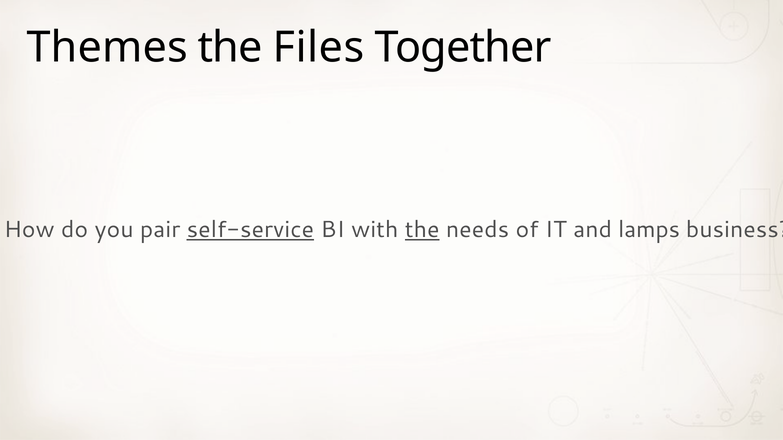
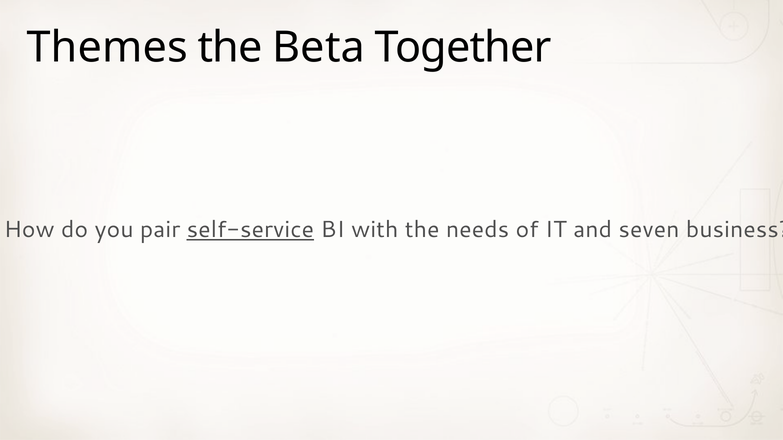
Files: Files -> Beta (319, 48)
the underline: present -> none (422, 230)
lamps: lamps -> seven (649, 230)
